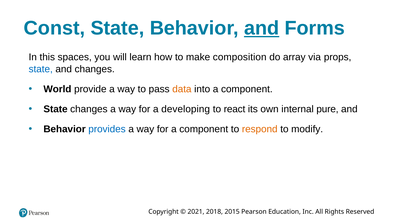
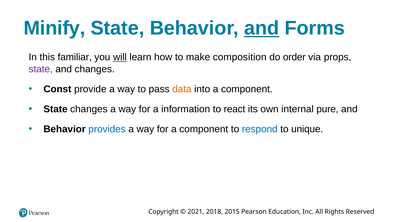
Const: Const -> Minify (54, 28)
spaces: spaces -> familiar (75, 57)
will underline: none -> present (120, 57)
array: array -> order (294, 57)
state colour: blue -> purple (41, 69)
World: World -> Const (57, 89)
developing: developing -> information (186, 109)
respond colour: orange -> blue (260, 129)
modify: modify -> unique (307, 129)
